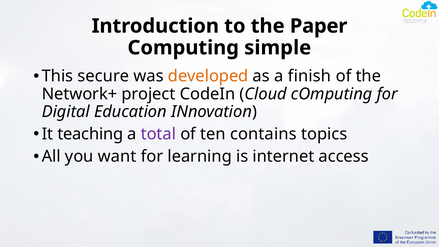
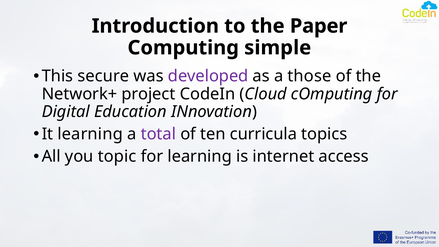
developed colour: orange -> purple (208, 76)
finish: finish -> those (309, 76)
It teaching: teaching -> learning (90, 134)
contains: contains -> curricula (263, 134)
want: want -> topic (117, 156)
